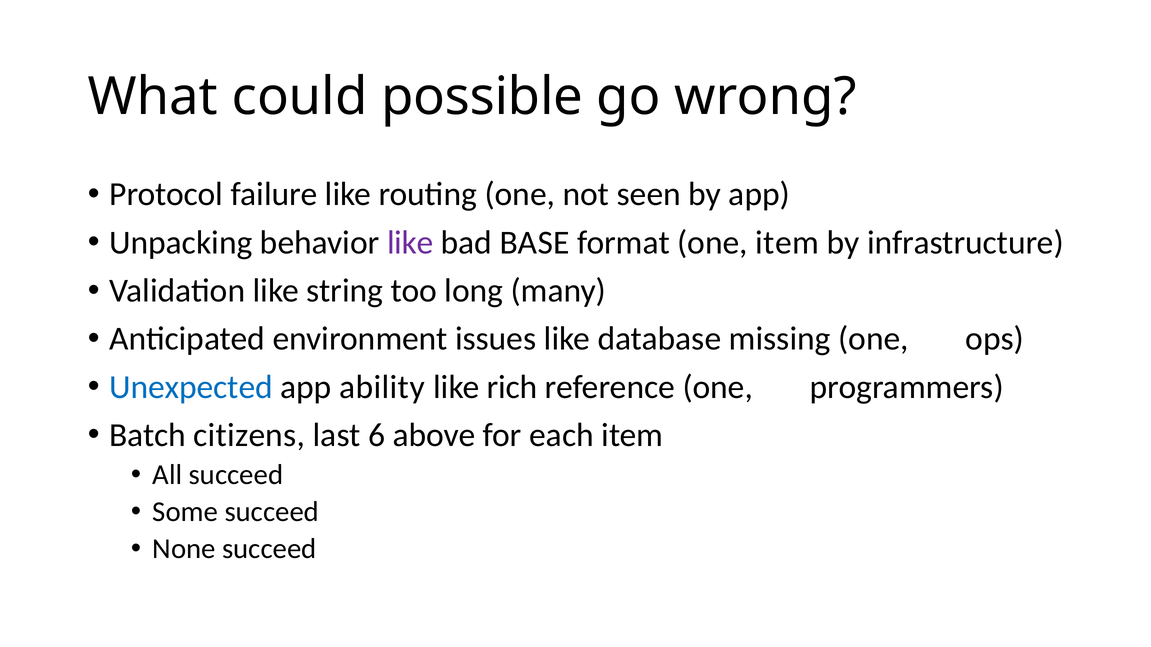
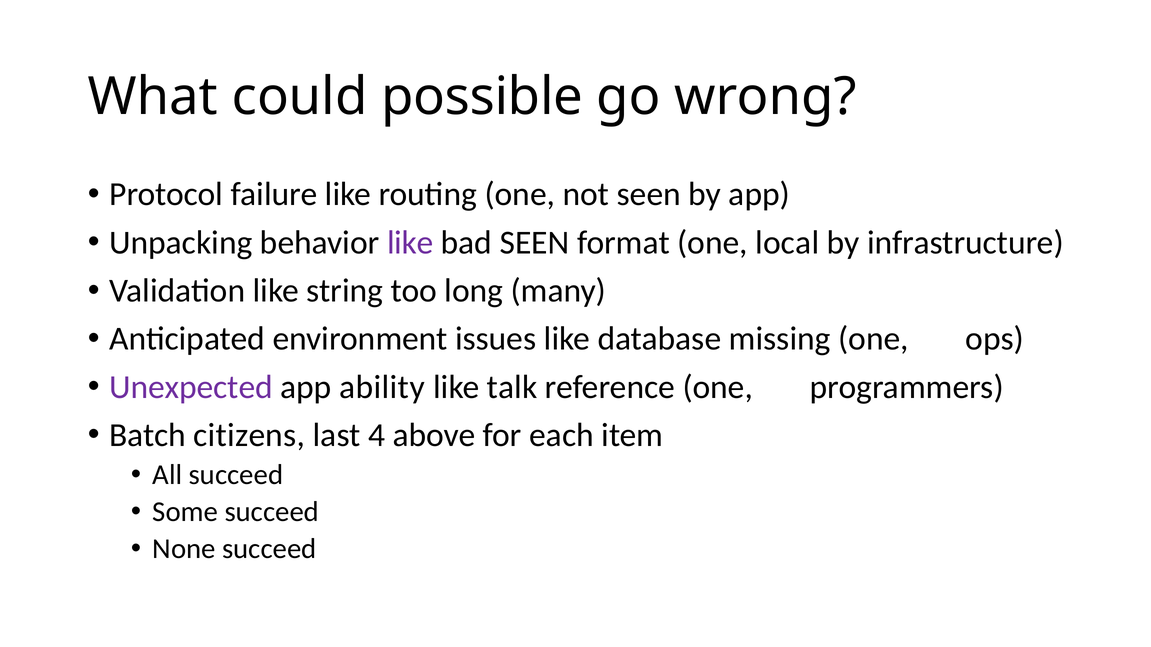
bad BASE: BASE -> SEEN (535, 243)
one item: item -> local (787, 243)
Unexpected colour: blue -> purple (191, 387)
rich: rich -> talk (512, 387)
6: 6 -> 4 (377, 435)
